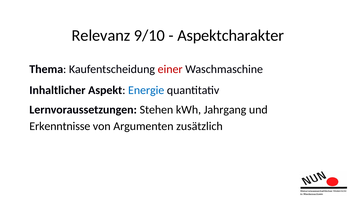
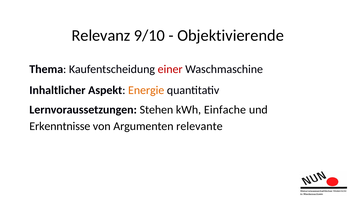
Aspektcharakter: Aspektcharakter -> Objektivierende (231, 36)
Energie colour: blue -> orange (146, 90)
Jahrgang: Jahrgang -> Einfache (225, 110)
zusätzlich: zusätzlich -> relevante (199, 126)
